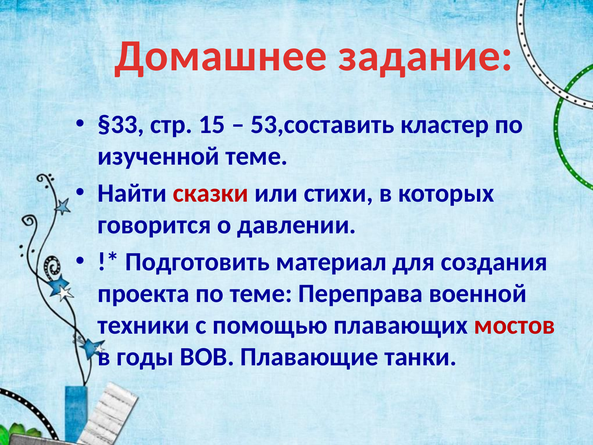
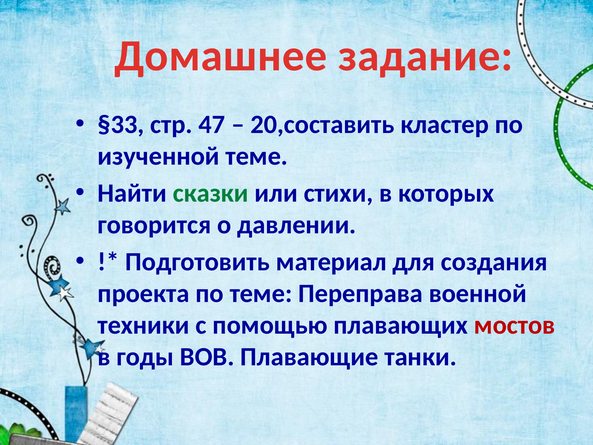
15: 15 -> 47 (212, 124)
53,составить: 53,составить -> 20,составить (322, 124)
сказки colour: red -> green (211, 193)
